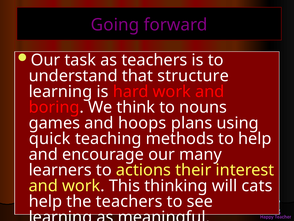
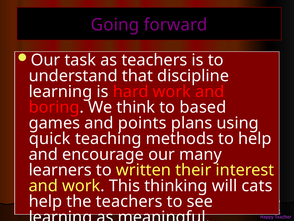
structure: structure -> discipline (193, 76)
nouns: nouns -> based (203, 107)
hoops: hoops -> points (142, 123)
actions: actions -> written (143, 170)
